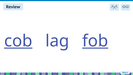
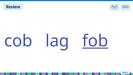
cob underline: present -> none (18, 41)
